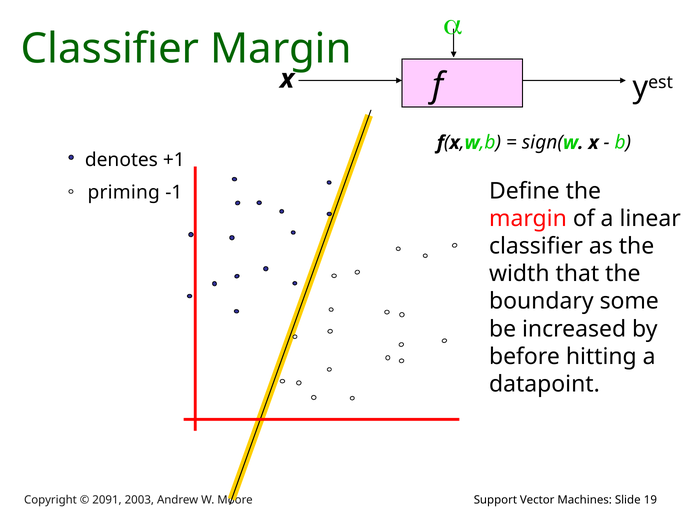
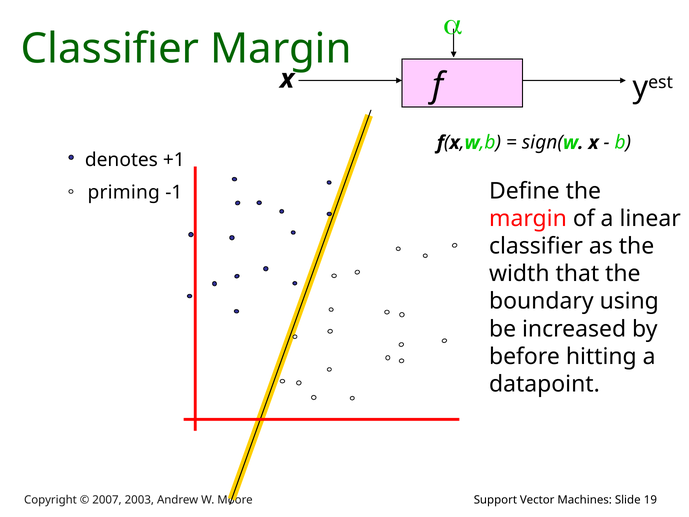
some: some -> using (629, 301)
2091: 2091 -> 2007 (107, 500)
